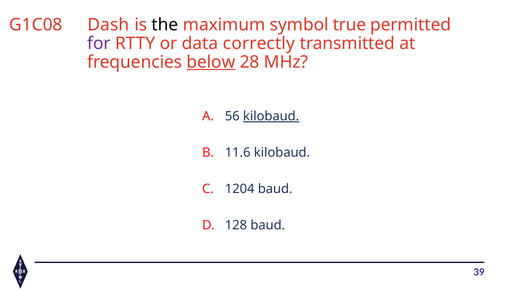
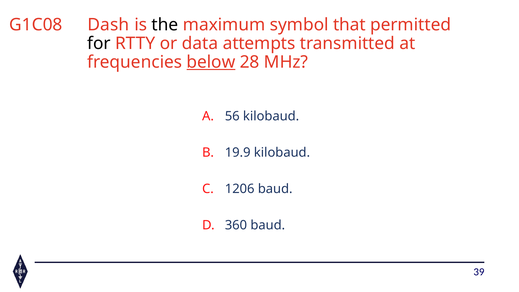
true: true -> that (349, 25)
for colour: purple -> black (99, 43)
correctly: correctly -> attempts (259, 43)
kilobaud underline: present -> none (271, 116)
11.6: 11.6 -> 19.9 (238, 153)
1204: 1204 -> 1206 (240, 189)
128: 128 -> 360 (236, 225)
